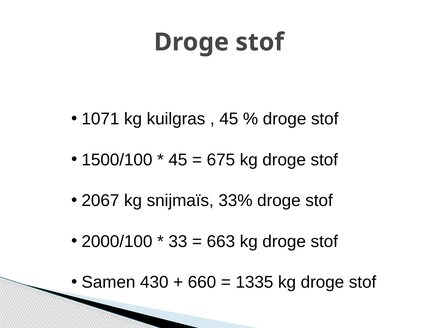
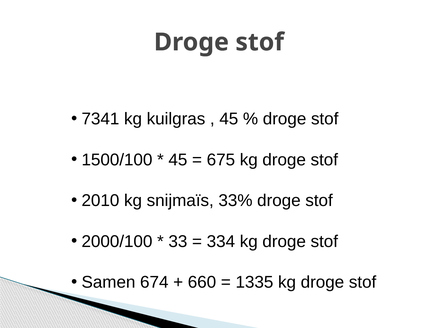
1071: 1071 -> 7341 (100, 119)
2067: 2067 -> 2010 (100, 201)
663: 663 -> 334 (221, 242)
430: 430 -> 674 (154, 283)
